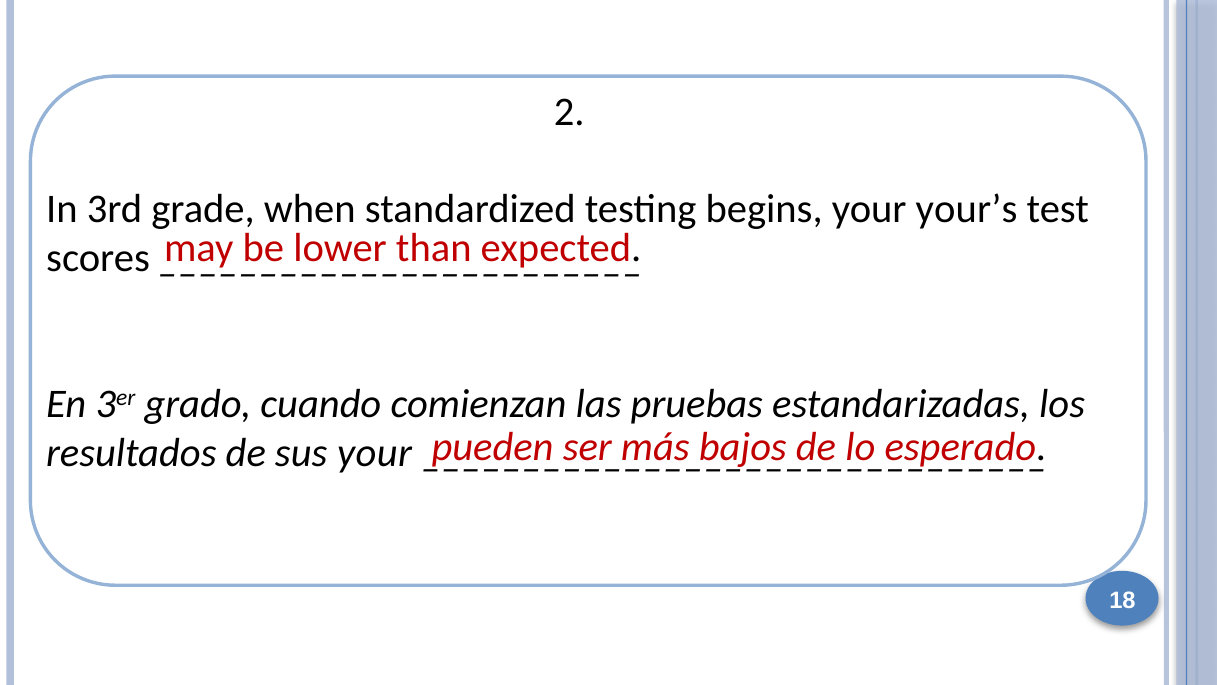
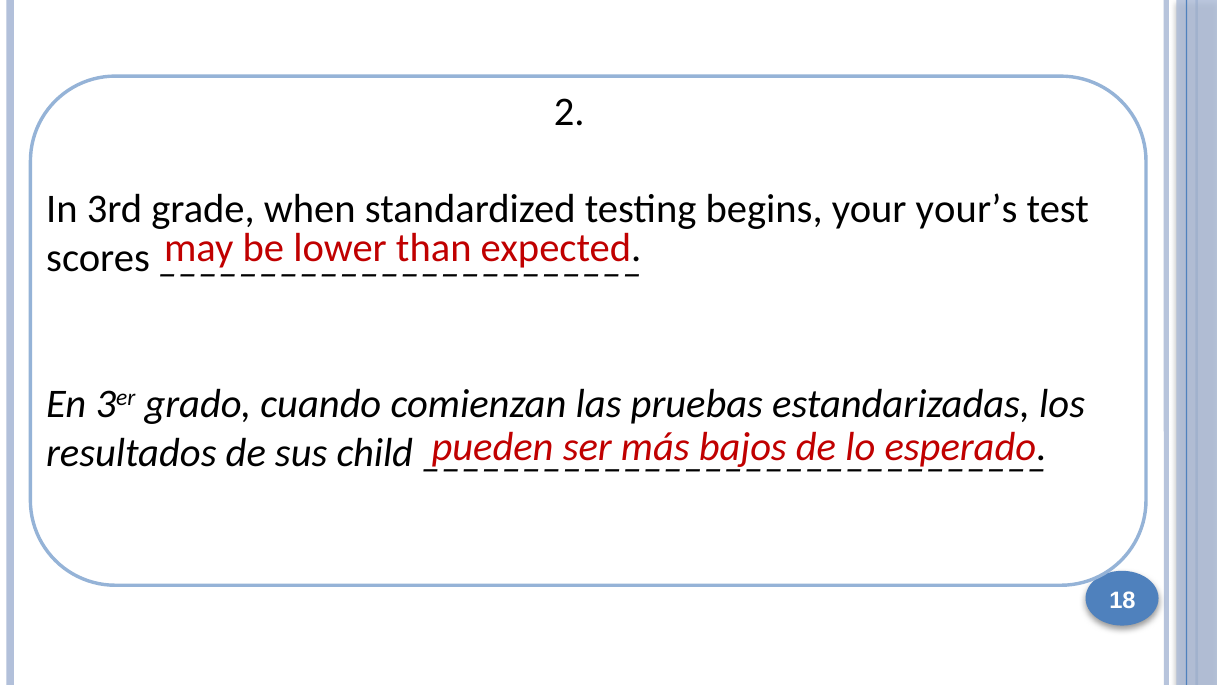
your: your -> child (375, 452)
